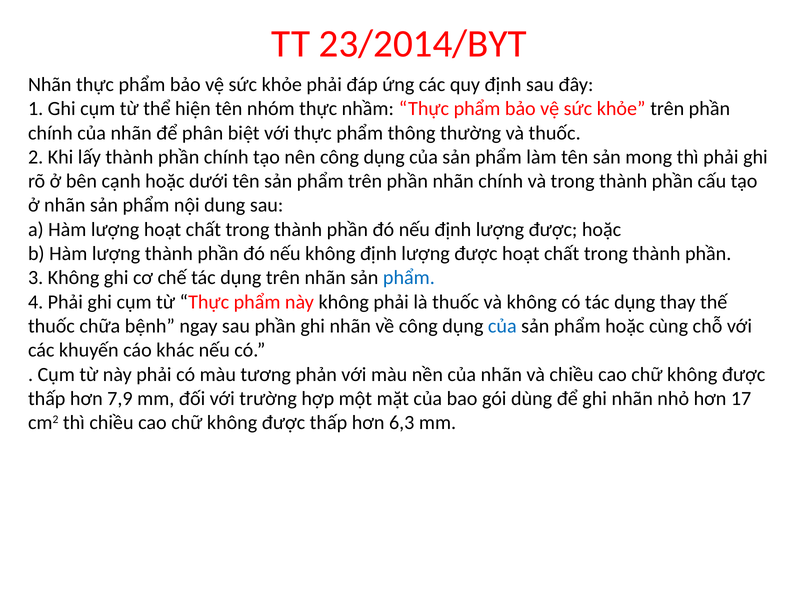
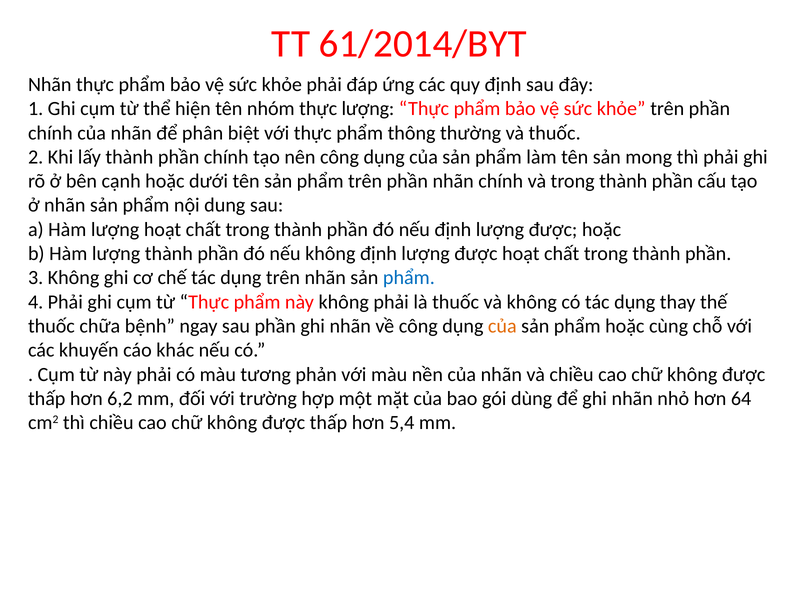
23/2014/BYT: 23/2014/BYT -> 61/2014/BYT (423, 44)
thực nhầm: nhầm -> lượng (368, 109)
của colour: blue -> orange (502, 326)
7,9: 7,9 -> 6,2 (120, 398)
17: 17 -> 64 (741, 398)
6,3: 6,3 -> 5,4 (402, 423)
